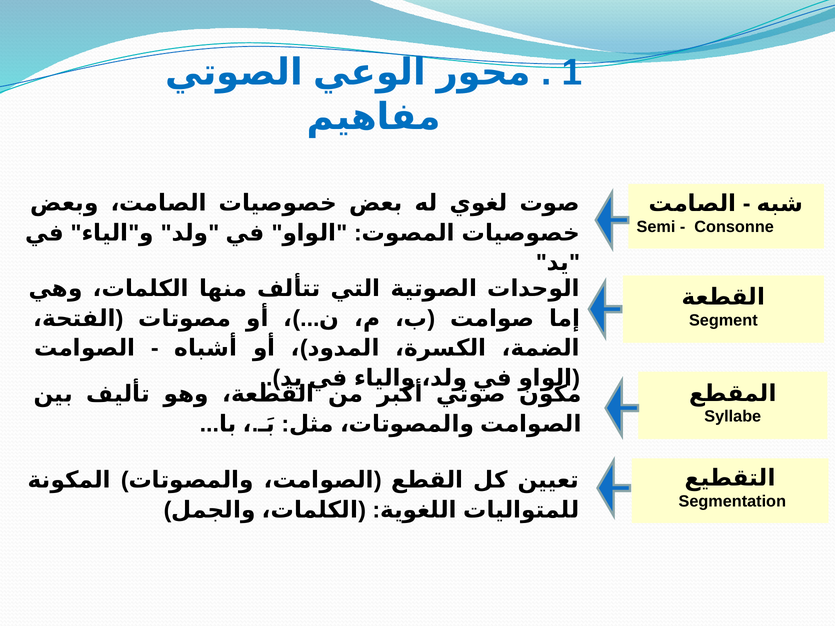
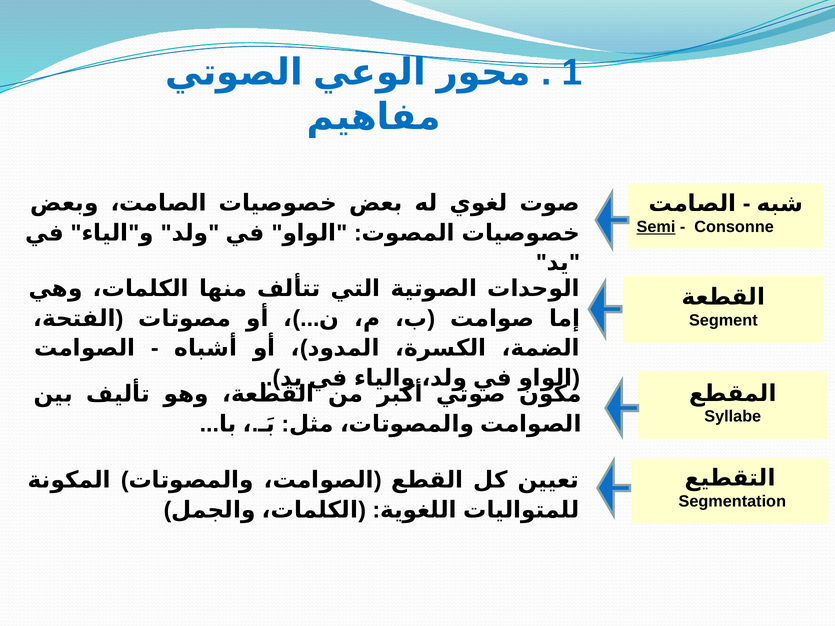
Semi underline: none -> present (656, 227)
